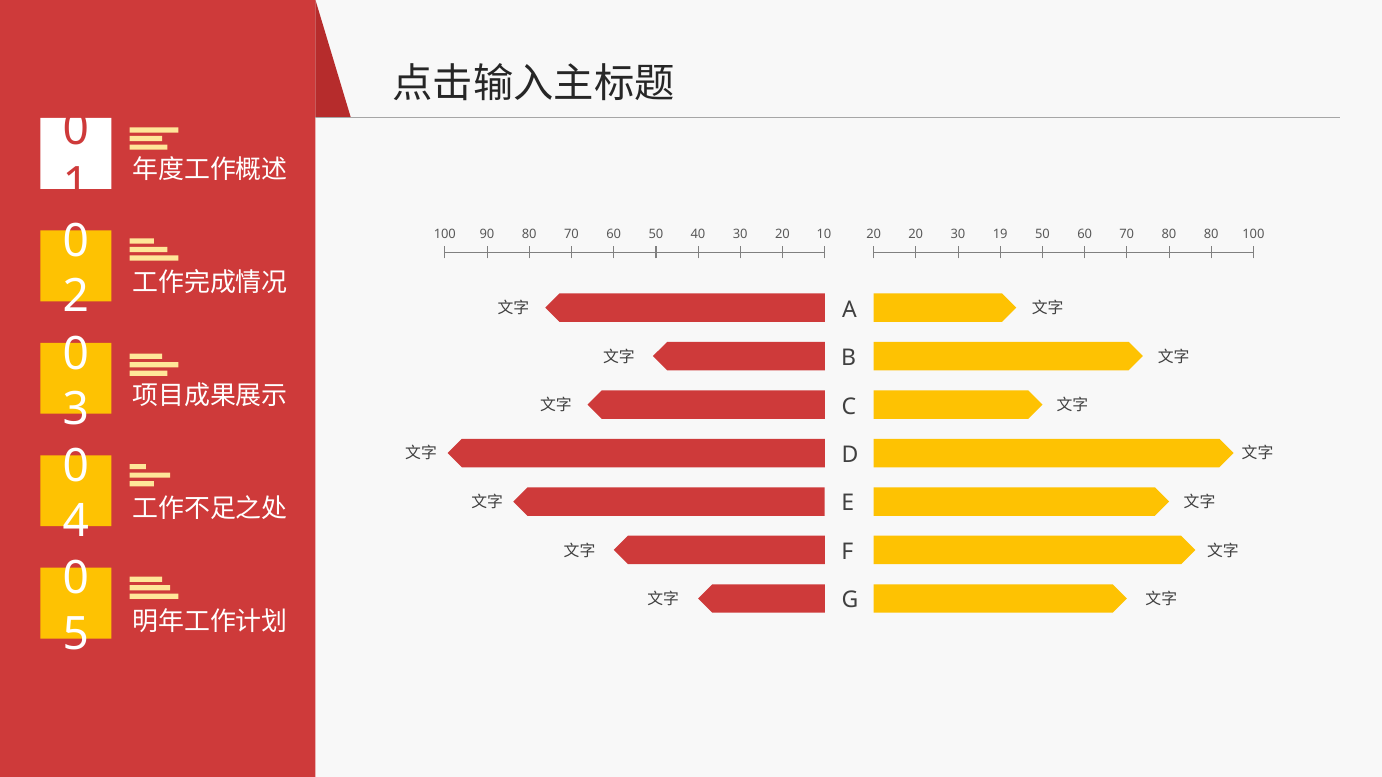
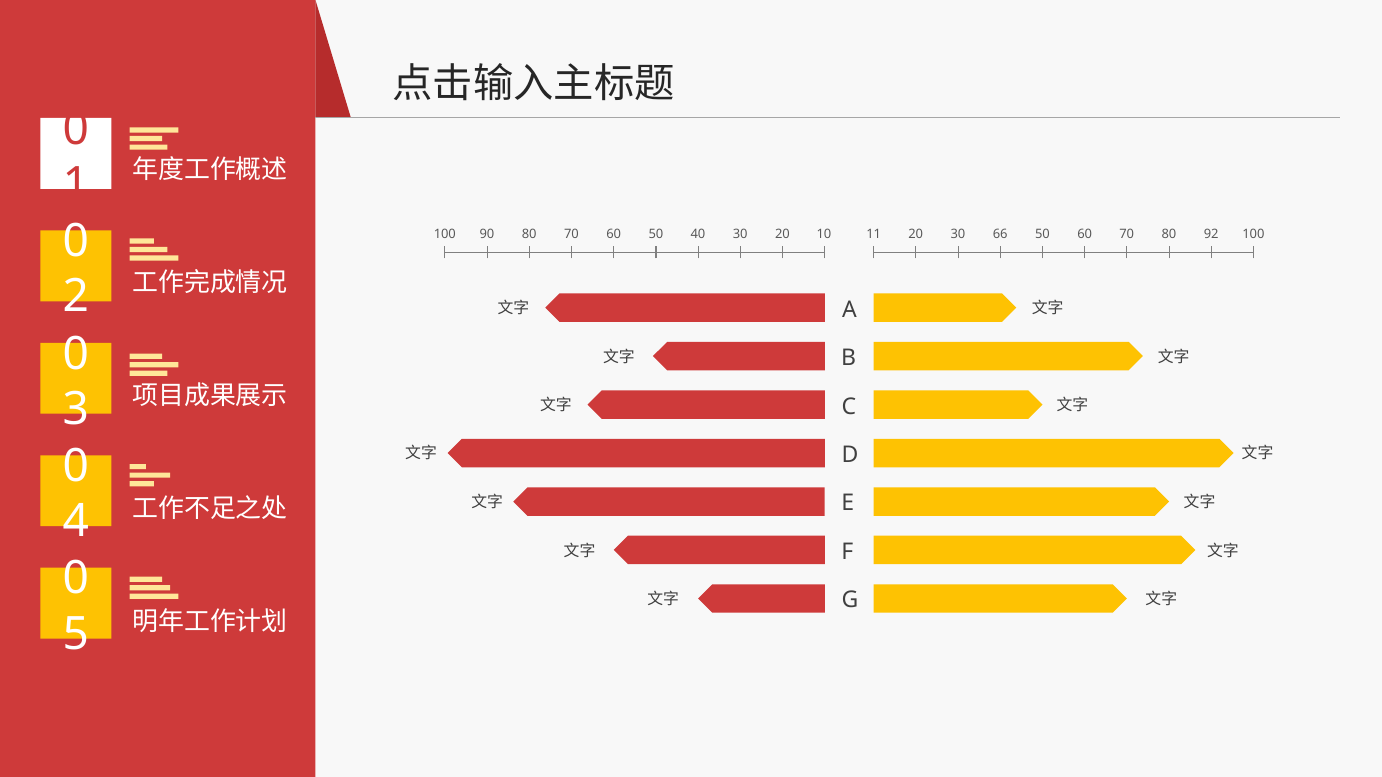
100 20: 20 -> 11 (874, 234)
19: 19 -> 66 (1000, 234)
80 80: 80 -> 92 (1211, 234)
